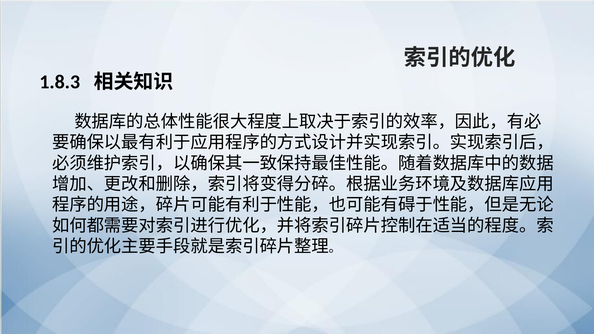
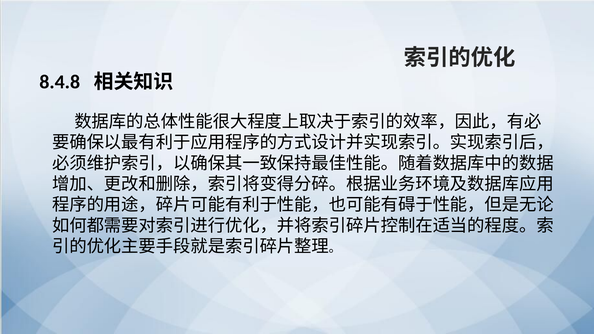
1.8.3: 1.8.3 -> 8.4.8 (60, 82)
